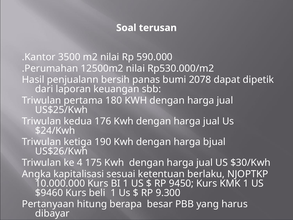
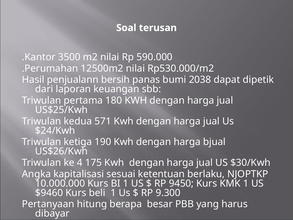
2078: 2078 -> 2038 (200, 80)
176: 176 -> 571 (103, 121)
